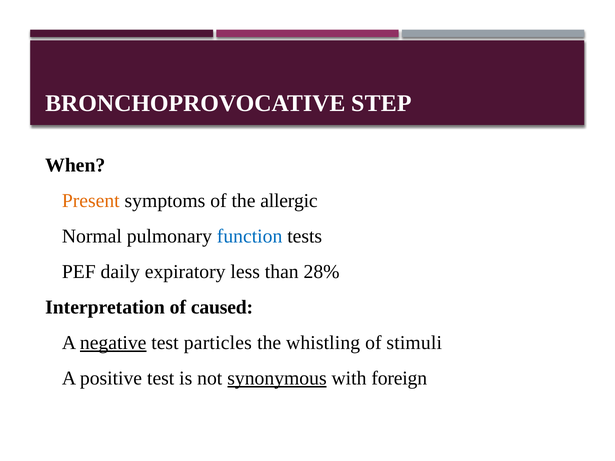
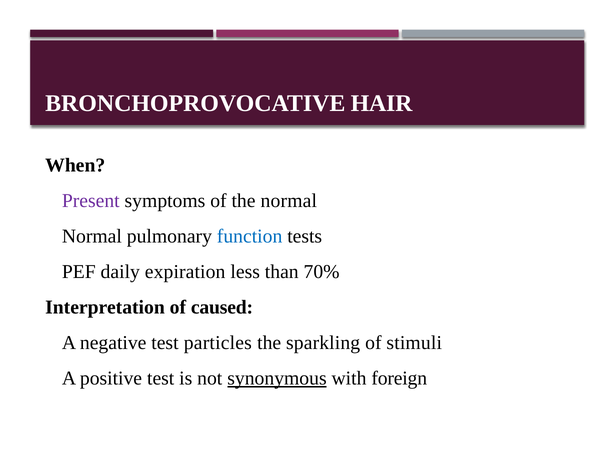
STEP: STEP -> HAIR (382, 103)
Present colour: orange -> purple (91, 201)
the allergic: allergic -> normal (289, 201)
expiratory: expiratory -> expiration (185, 272)
28%: 28% -> 70% (322, 272)
negative underline: present -> none (113, 343)
whistling: whistling -> sparkling (323, 343)
